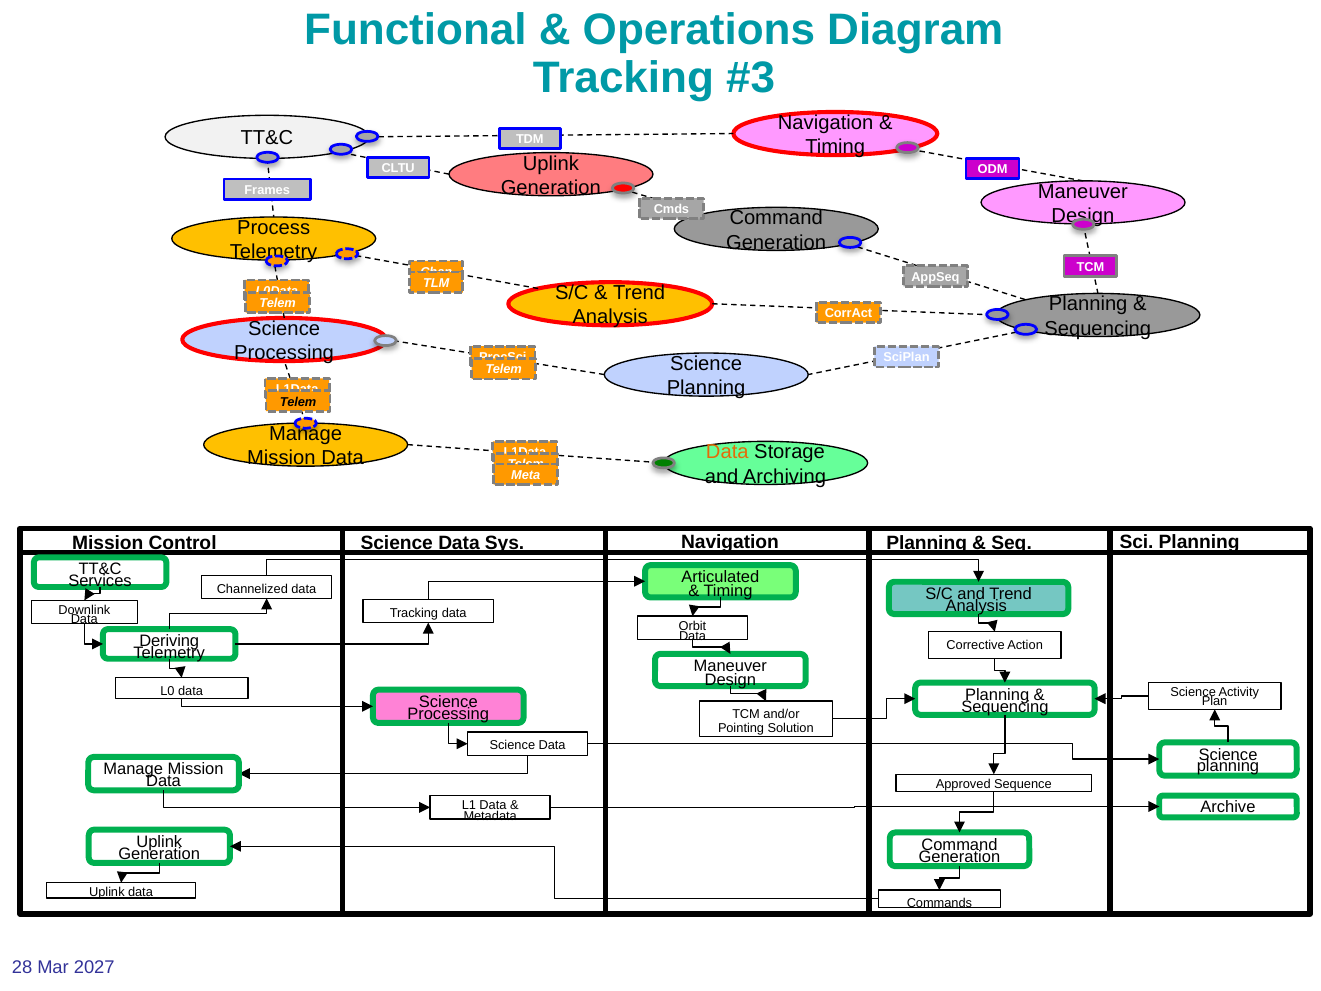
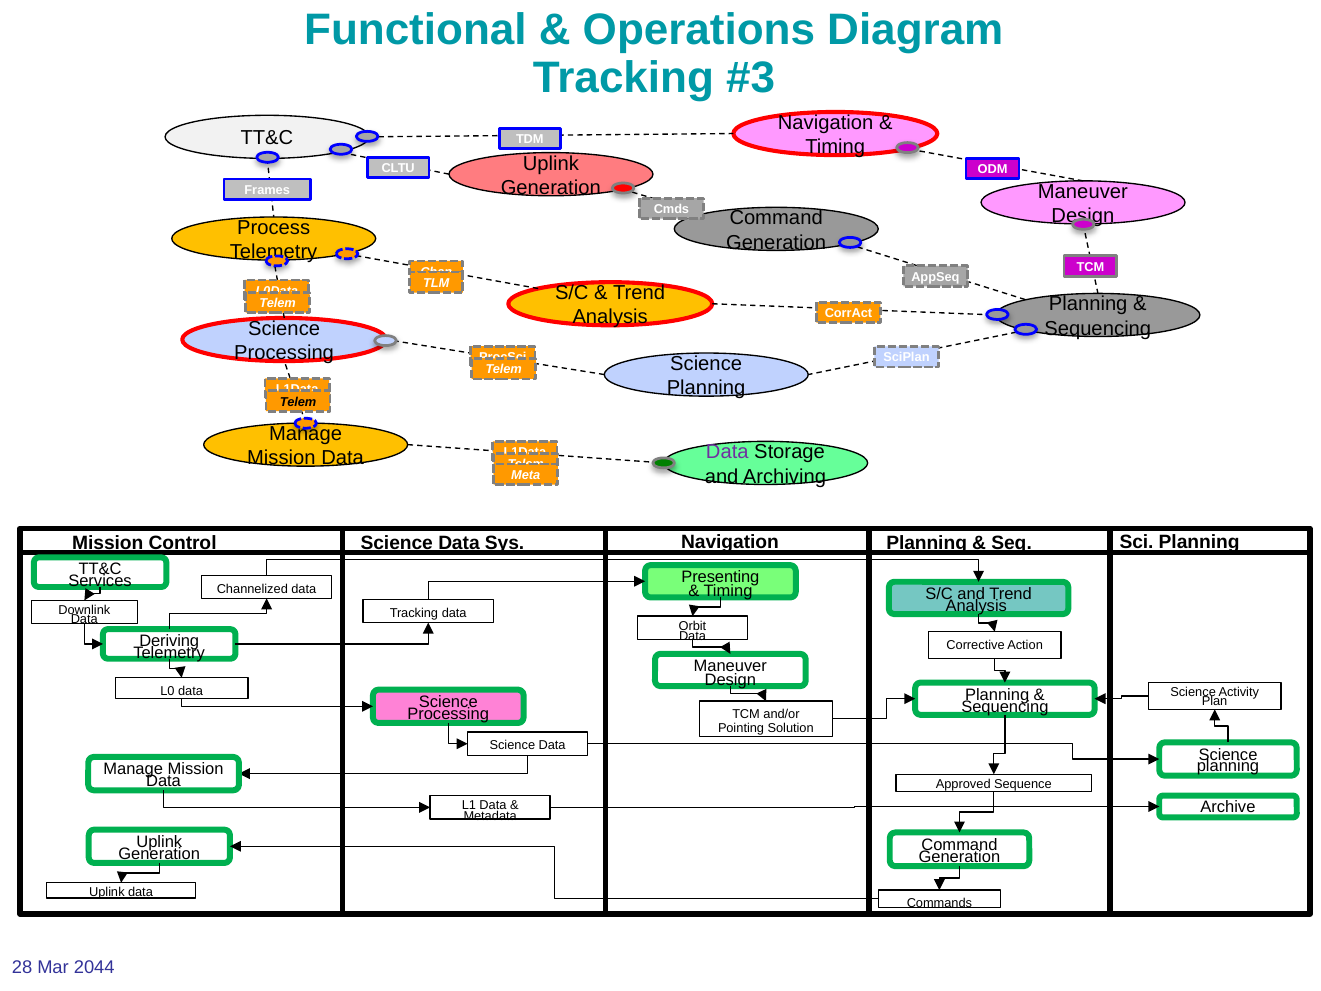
Data colour: orange -> purple (727, 452)
Articulated: Articulated -> Presenting (720, 577)
2027: 2027 -> 2044 (94, 967)
